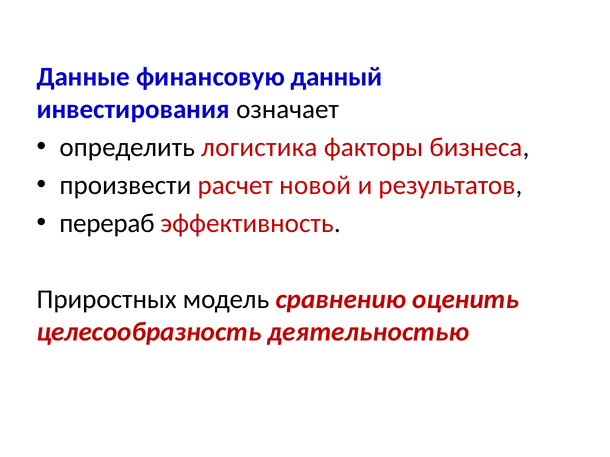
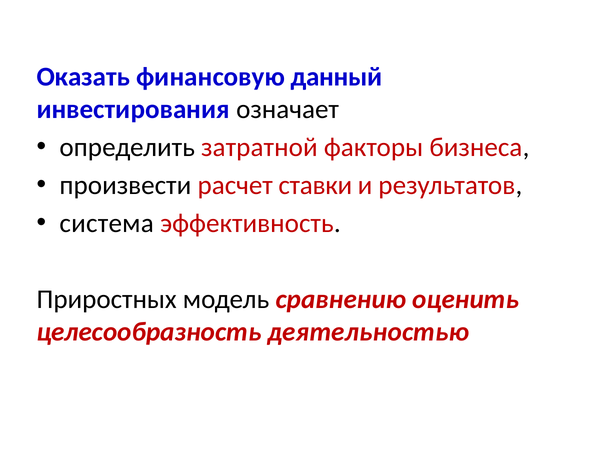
Данные: Данные -> Оказать (83, 77)
логистика: логистика -> затратной (259, 148)
новой: новой -> ставки (315, 186)
перераб: перераб -> система (107, 223)
